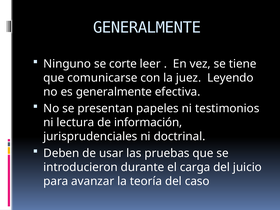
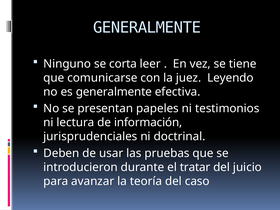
corte: corte -> corta (123, 64)
carga: carga -> tratar (195, 167)
